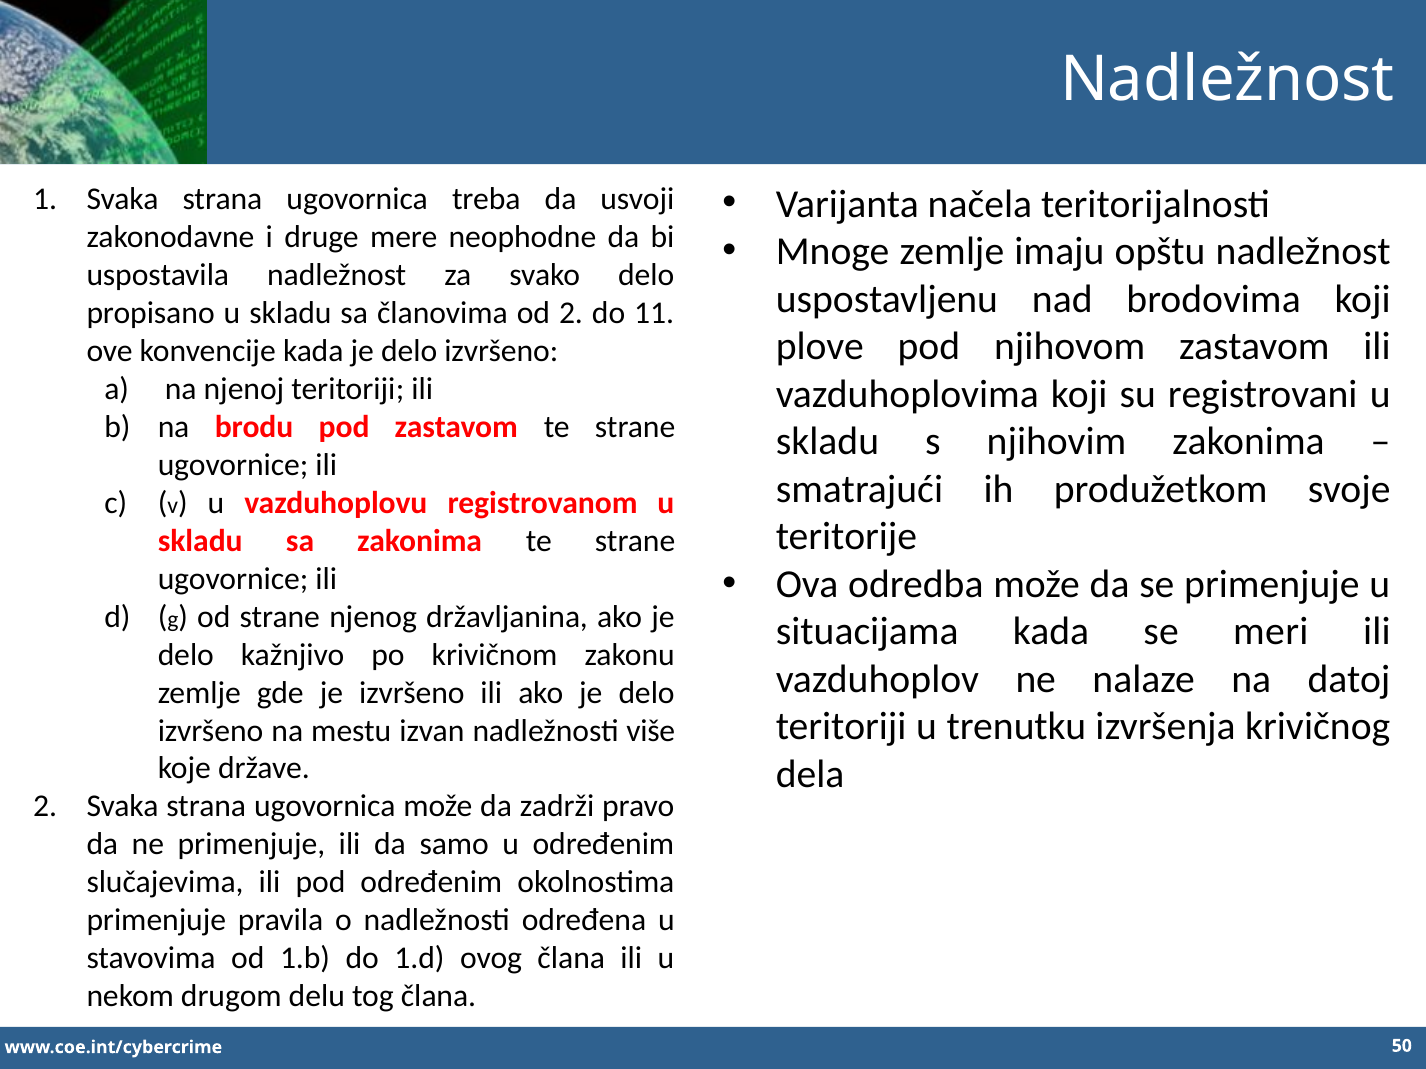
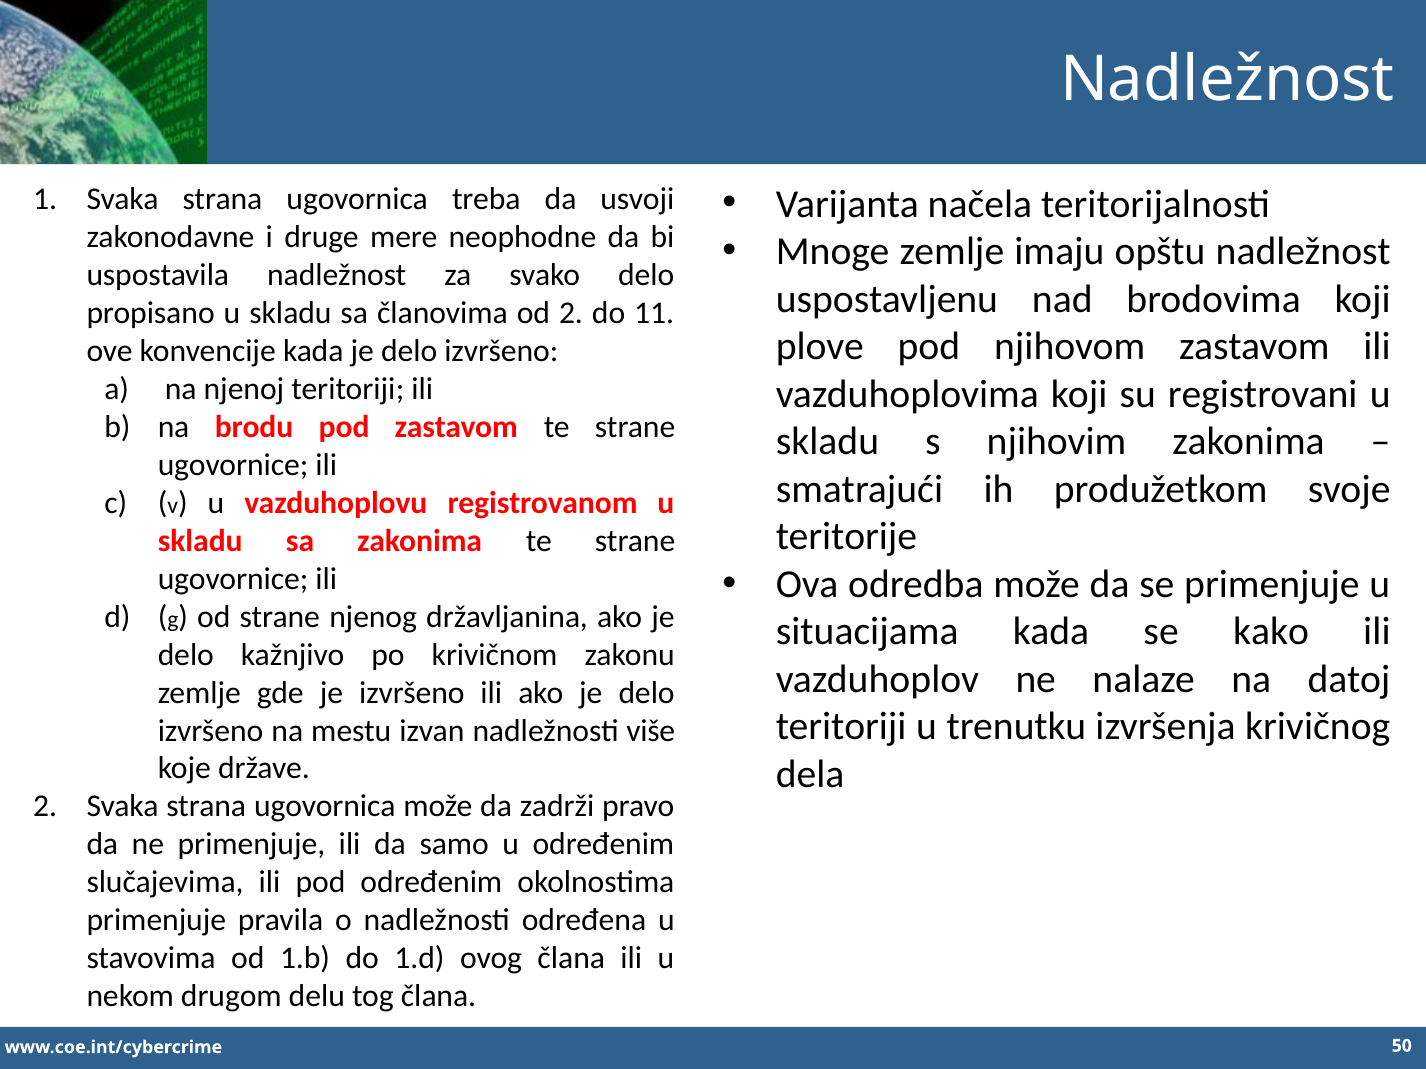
meri: meri -> kako (1271, 632)
